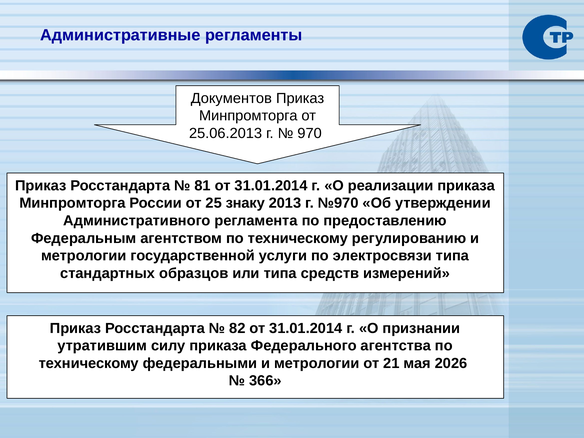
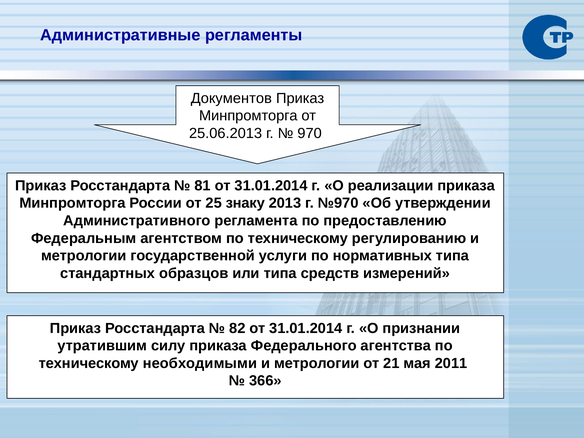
электросвязи: электросвязи -> нормативных (382, 256)
федеральными: федеральными -> необходимыми (200, 363)
2026: 2026 -> 2011 (451, 363)
